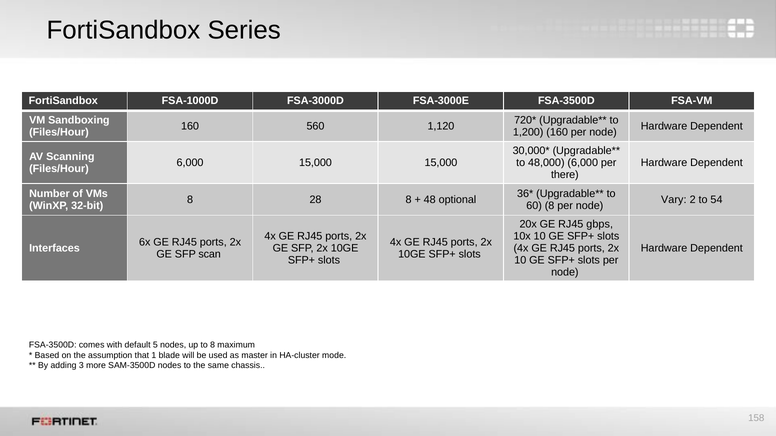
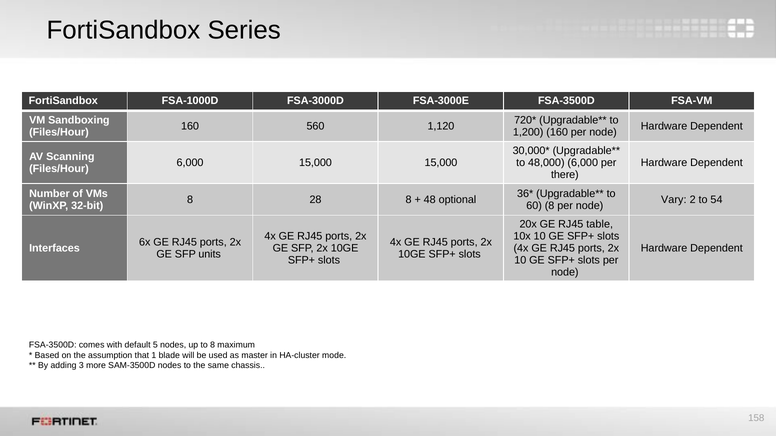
gbps: gbps -> table (600, 225)
scan: scan -> units (210, 255)
